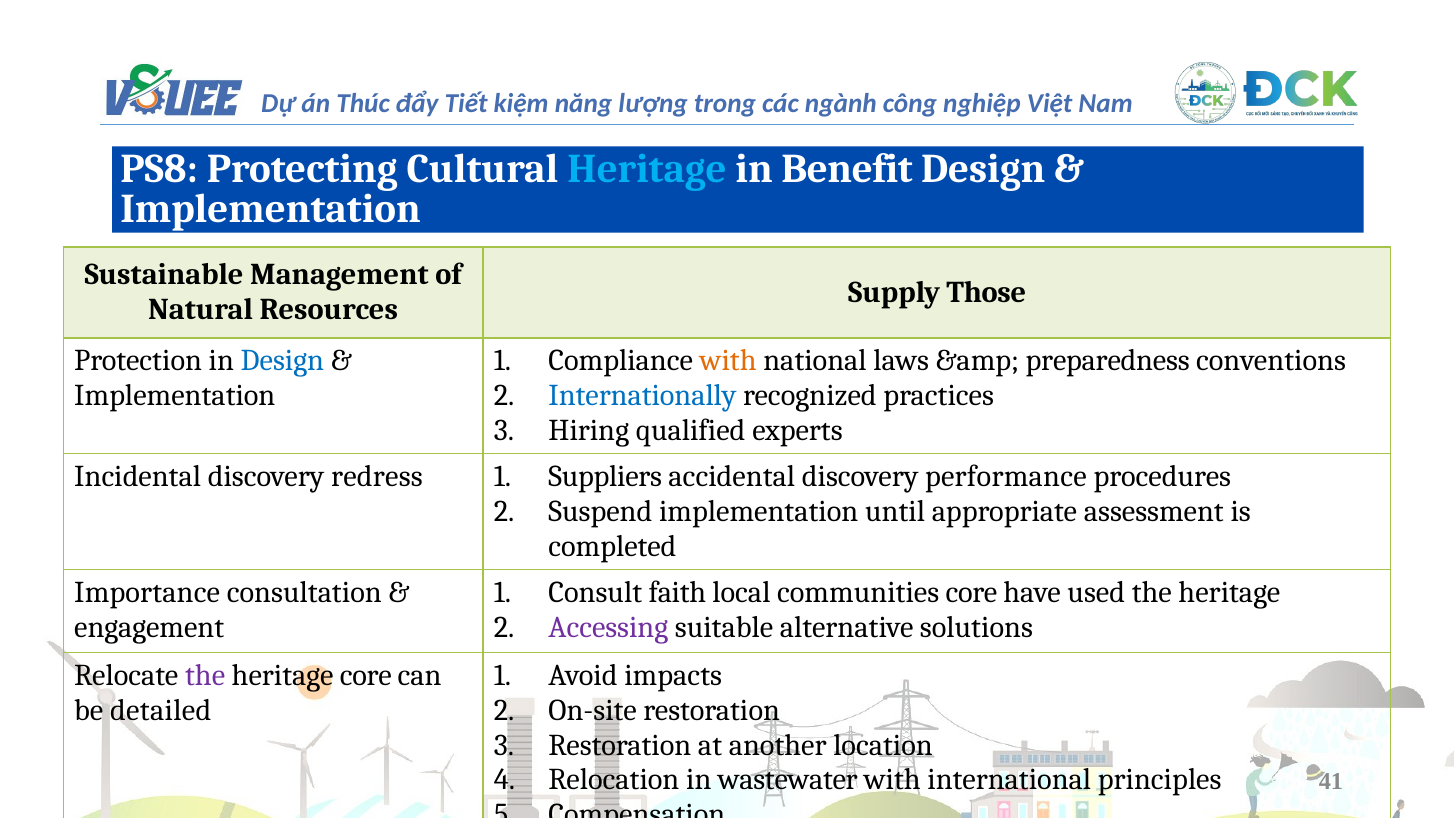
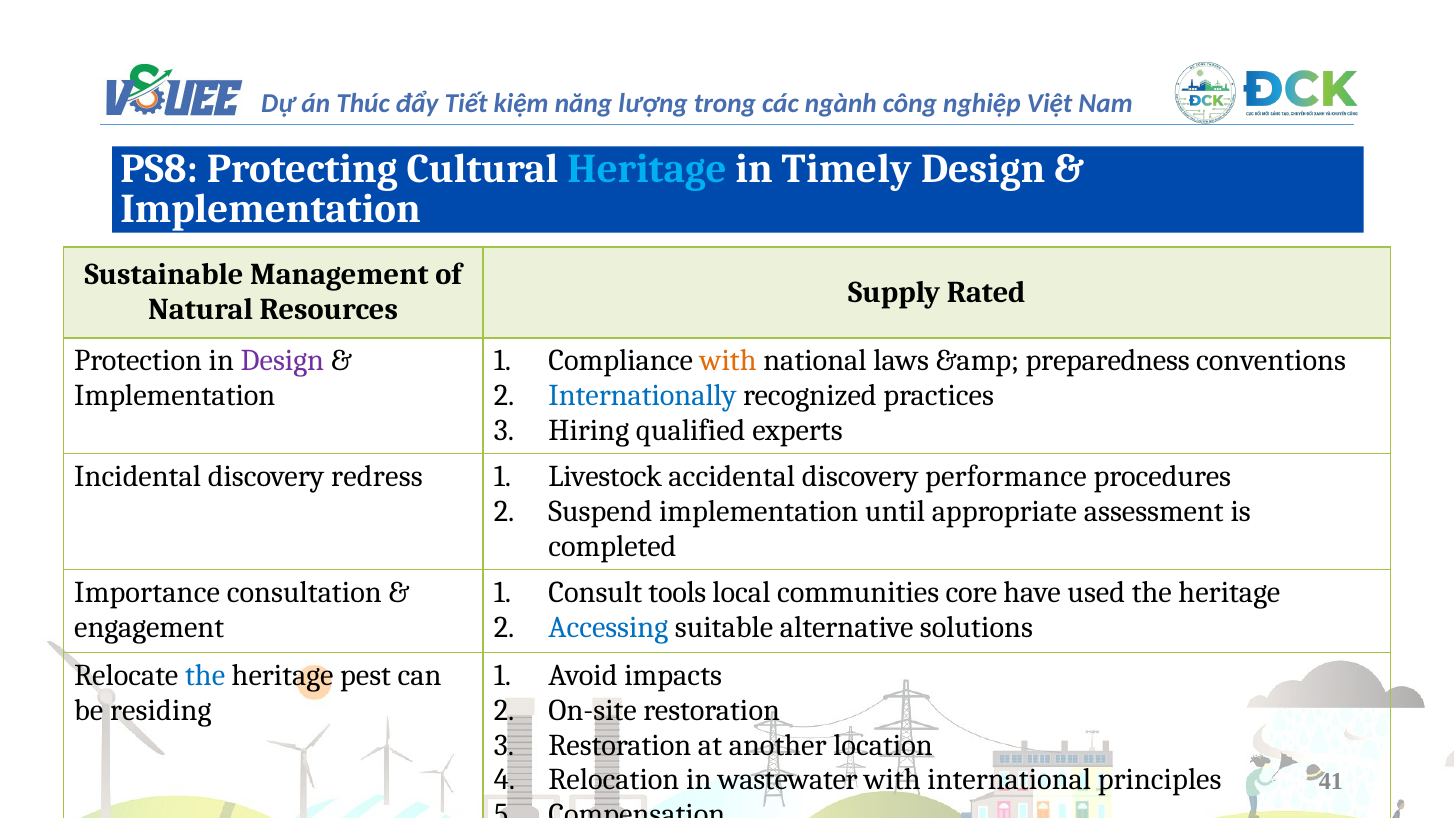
Benefit: Benefit -> Timely (847, 169)
Those: Those -> Rated (986, 292)
Design colour: blue -> purple (282, 361)
Suppliers: Suppliers -> Livestock (605, 476)
faith: faith -> tools (677, 592)
Accessing colour: purple -> blue (608, 627)
the colour: purple -> blue (205, 675)
heritage core: core -> pest (366, 675)
detailed: detailed -> residing (161, 710)
